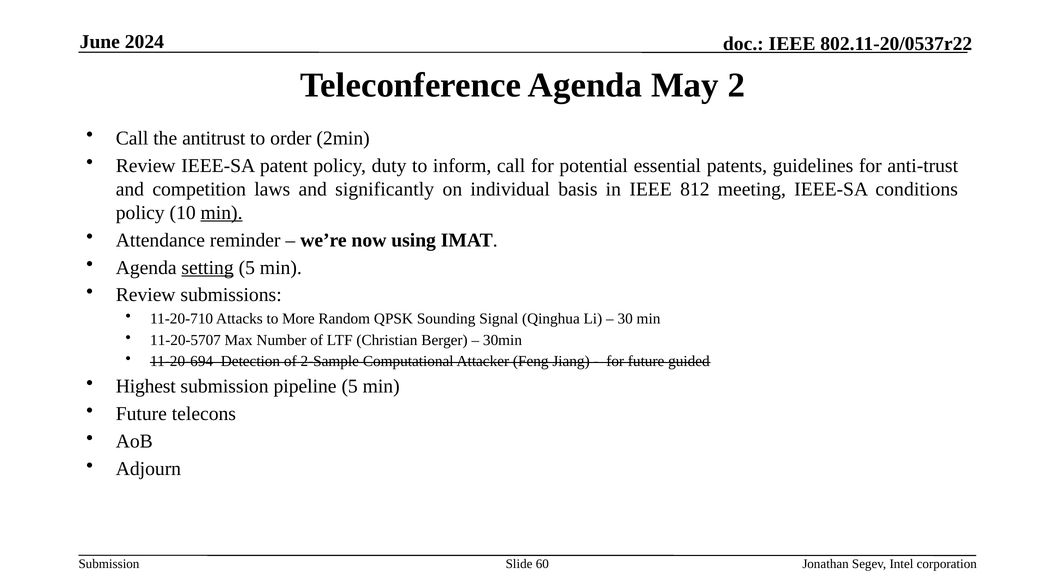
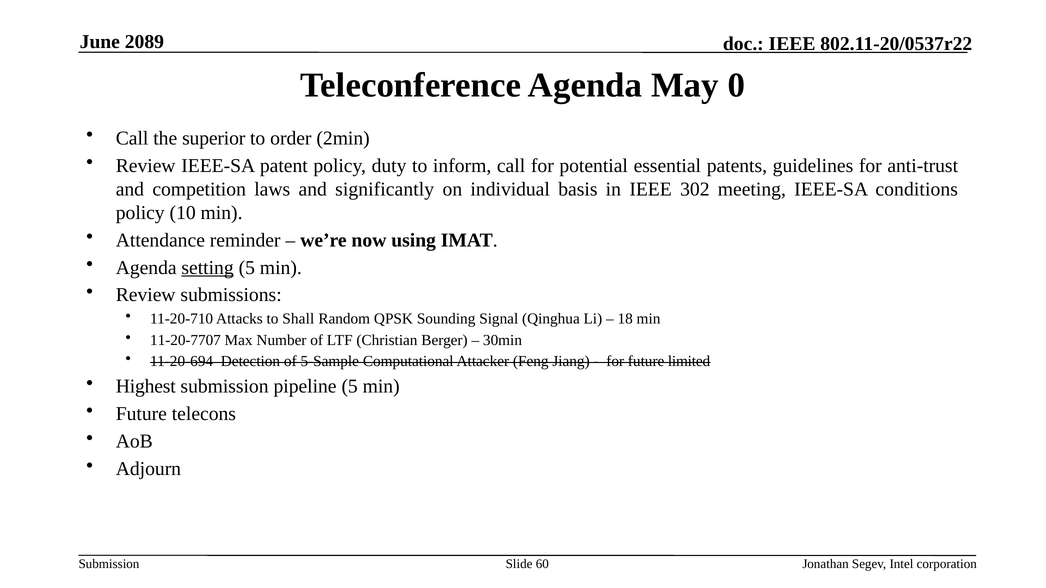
2024: 2024 -> 2089 (144, 42)
2: 2 -> 0 (736, 85)
antitrust: antitrust -> superior (214, 138)
812: 812 -> 302 (695, 189)
min underline: present -> none (222, 213)
More: More -> Shall (298, 319)
30: 30 -> 18 (625, 319)
11-20-5707: 11-20-5707 -> 11-20-7707 (185, 340)
2-Sample: 2-Sample -> 5-Sample (330, 362)
guided: guided -> limited (689, 362)
